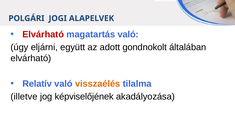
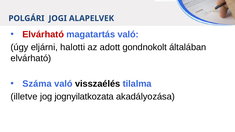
együtt: együtt -> halotti (73, 47)
Relatív: Relatív -> Száma (37, 84)
visszaélés colour: orange -> black (98, 84)
képviselőjének: képviselőjének -> jognyilatkozata (84, 97)
